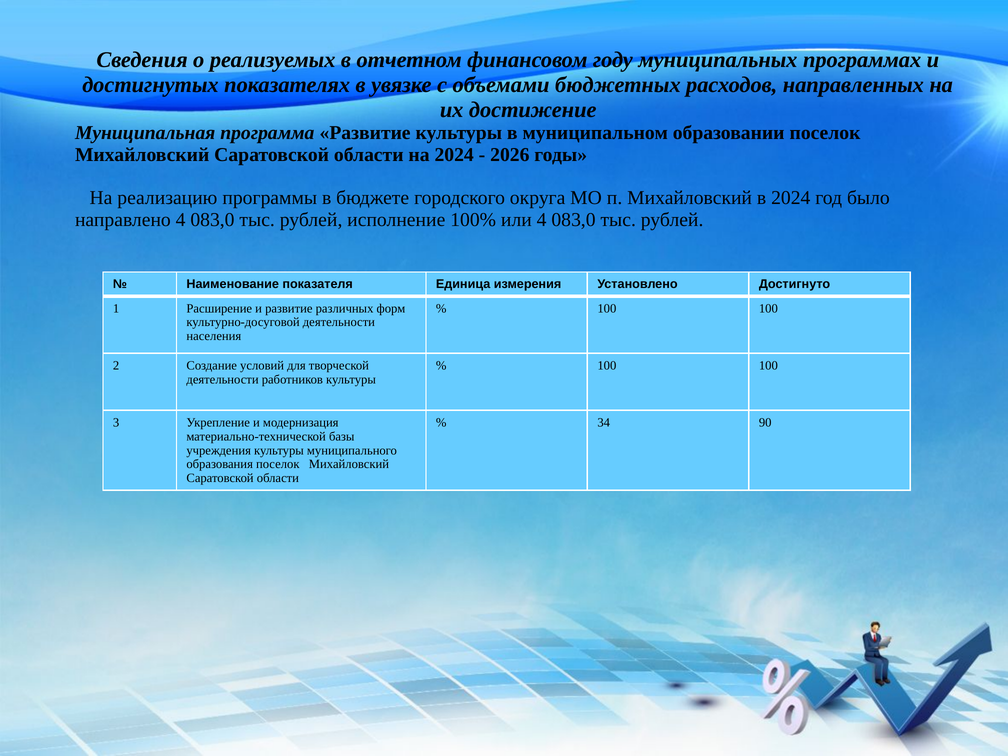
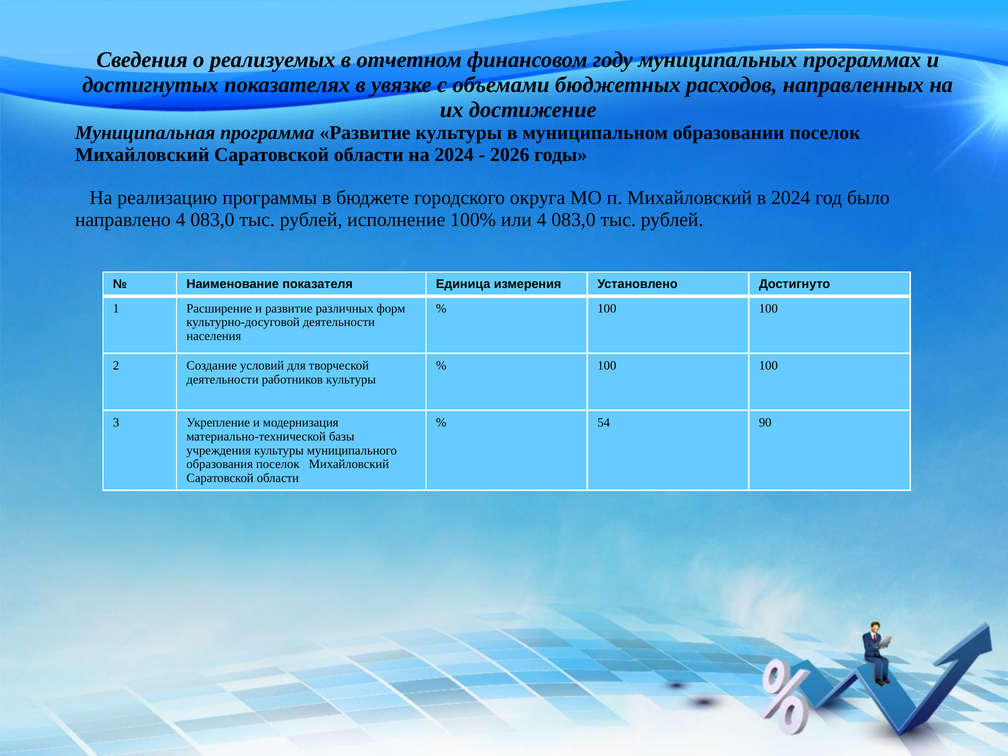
34: 34 -> 54 (604, 422)
